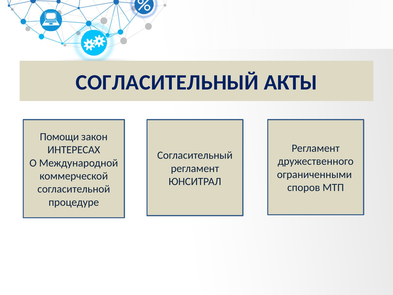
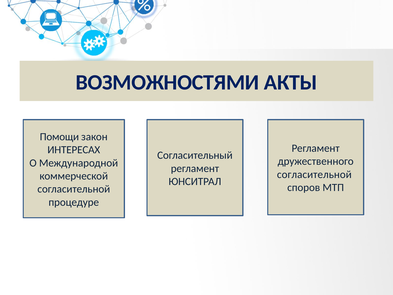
СОГЛАСИТЕЛЬНЫЙ: СОГЛАСИТЕЛЬНЫЙ -> ВОЗМОЖНОСТЯМИ (167, 82)
ограниченными: ограниченными -> согласительной (314, 174)
